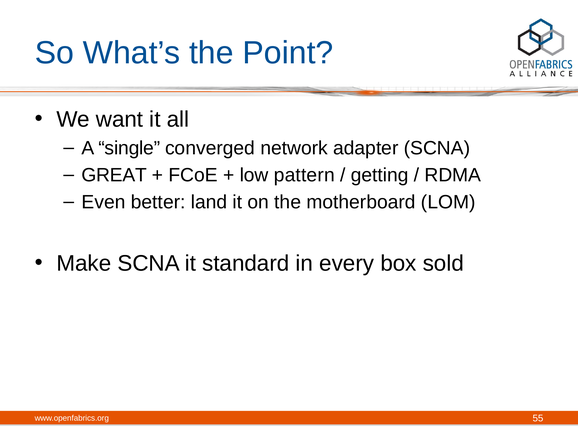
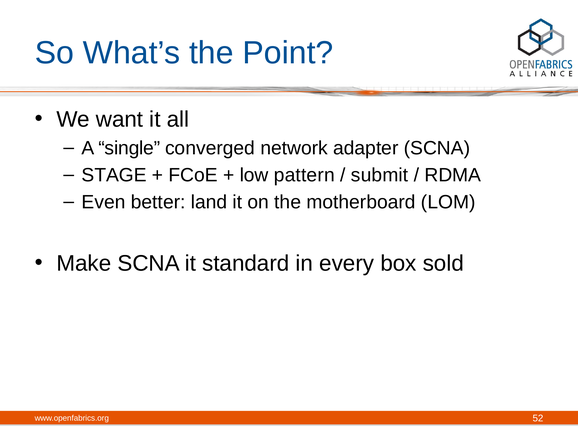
GREAT: GREAT -> STAGE (114, 175)
getting: getting -> submit (380, 175)
55: 55 -> 52 (538, 418)
